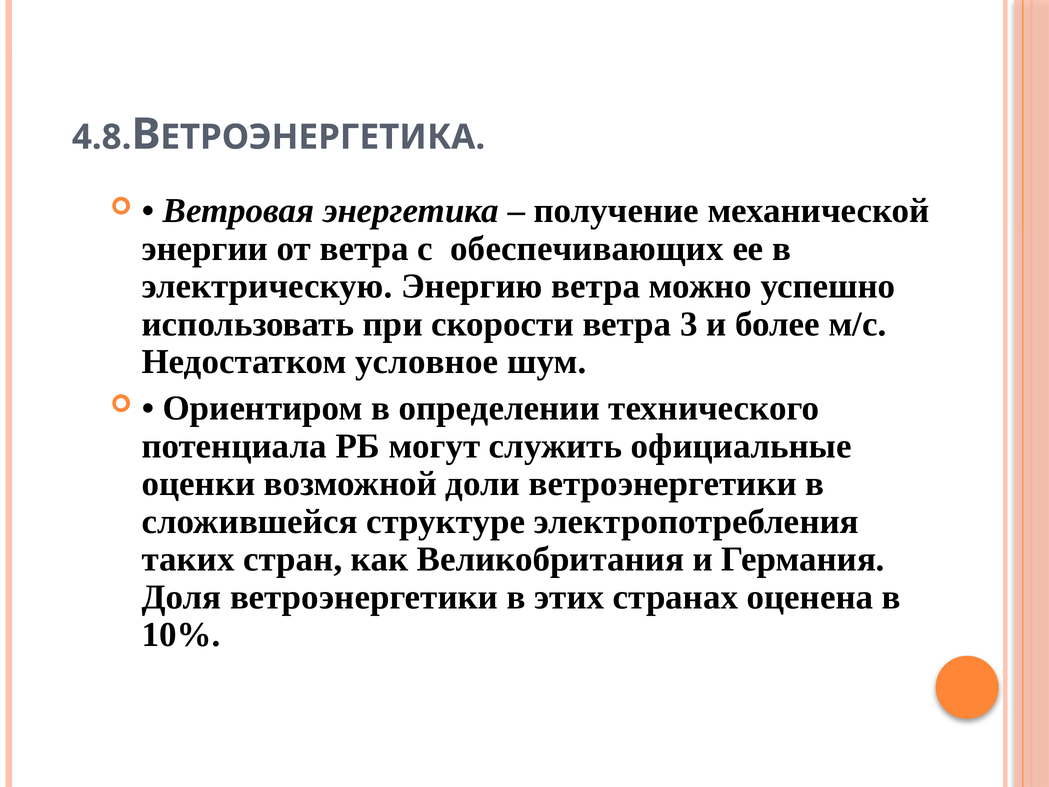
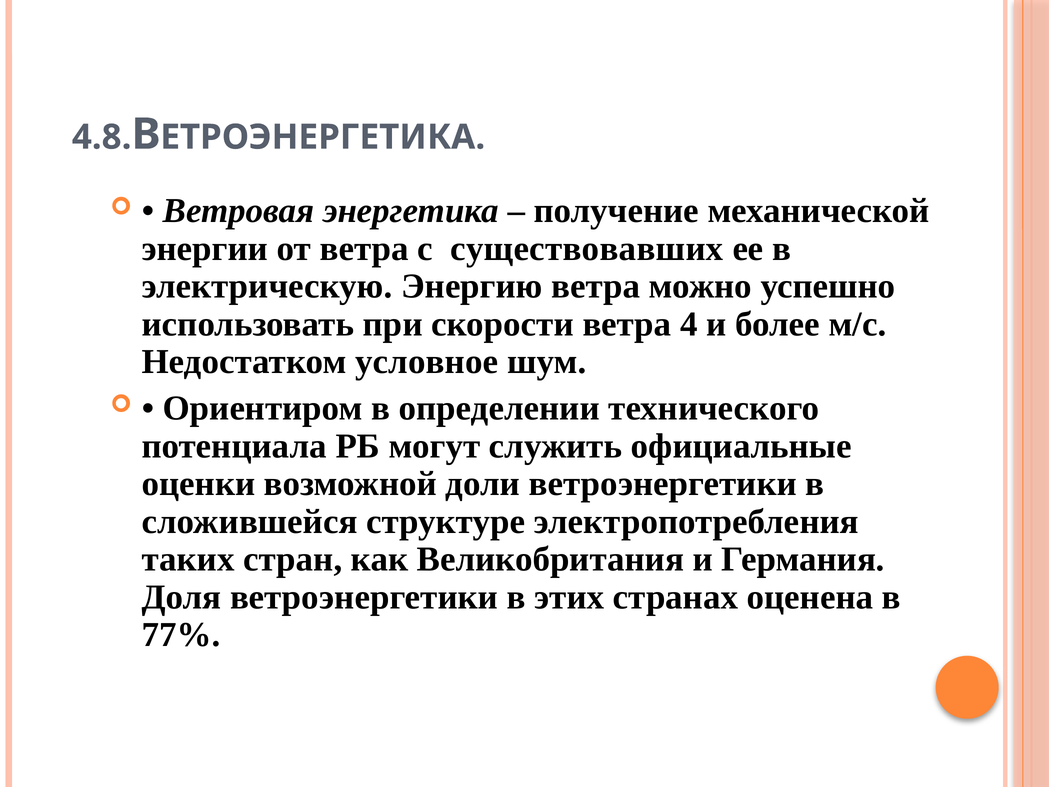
обеспечивающих: обеспечивающих -> существовавших (587, 248)
3: 3 -> 4 (689, 324)
10%: 10% -> 77% (181, 635)
